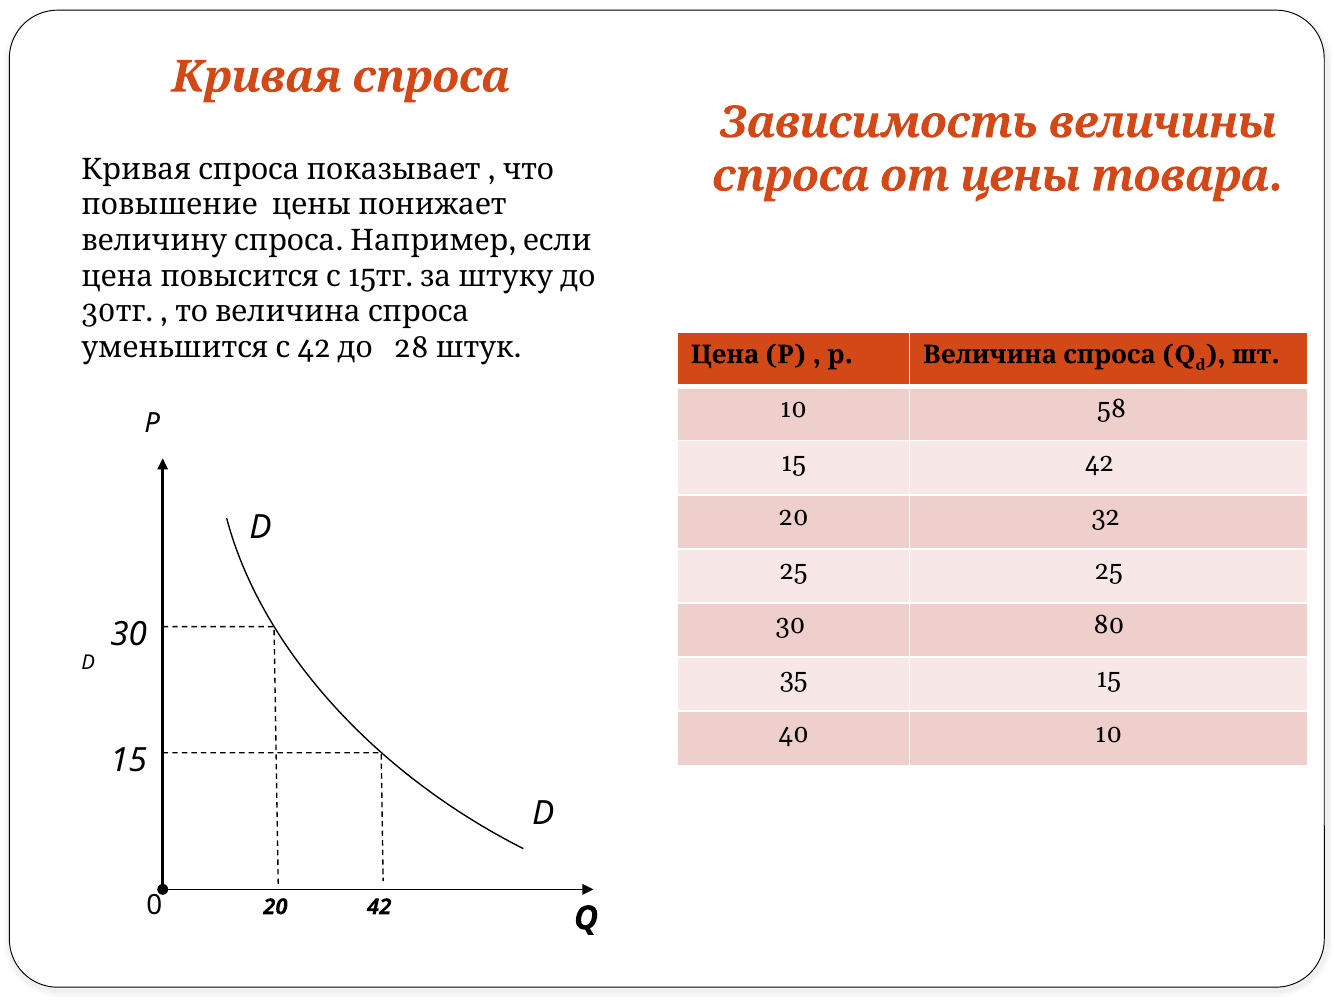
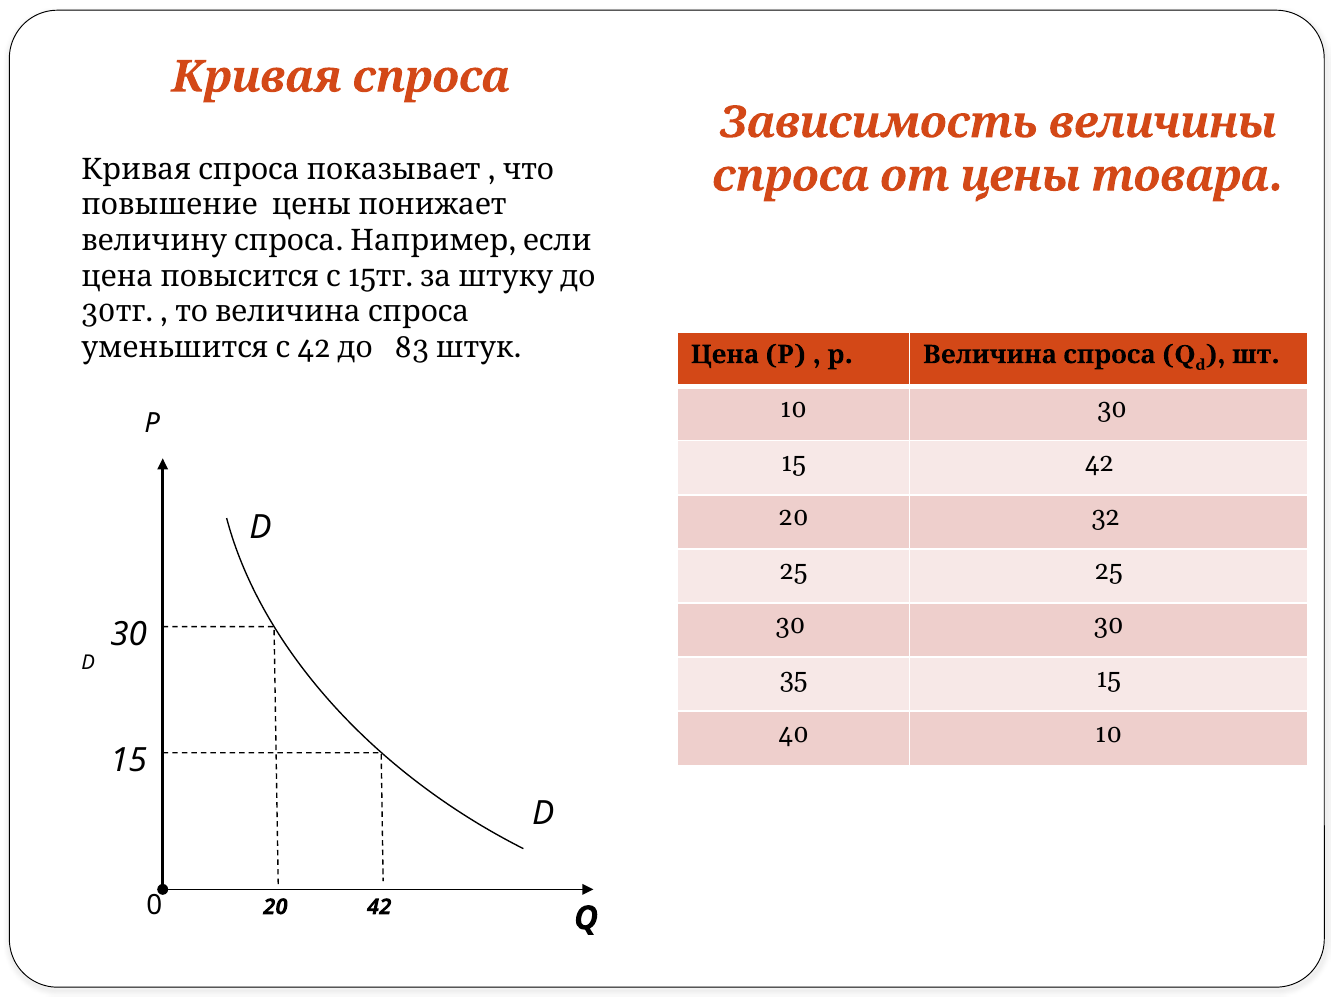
28: 28 -> 83 (411, 347)
10 58: 58 -> 30 (1112, 409)
30 80: 80 -> 30 (1109, 625)
